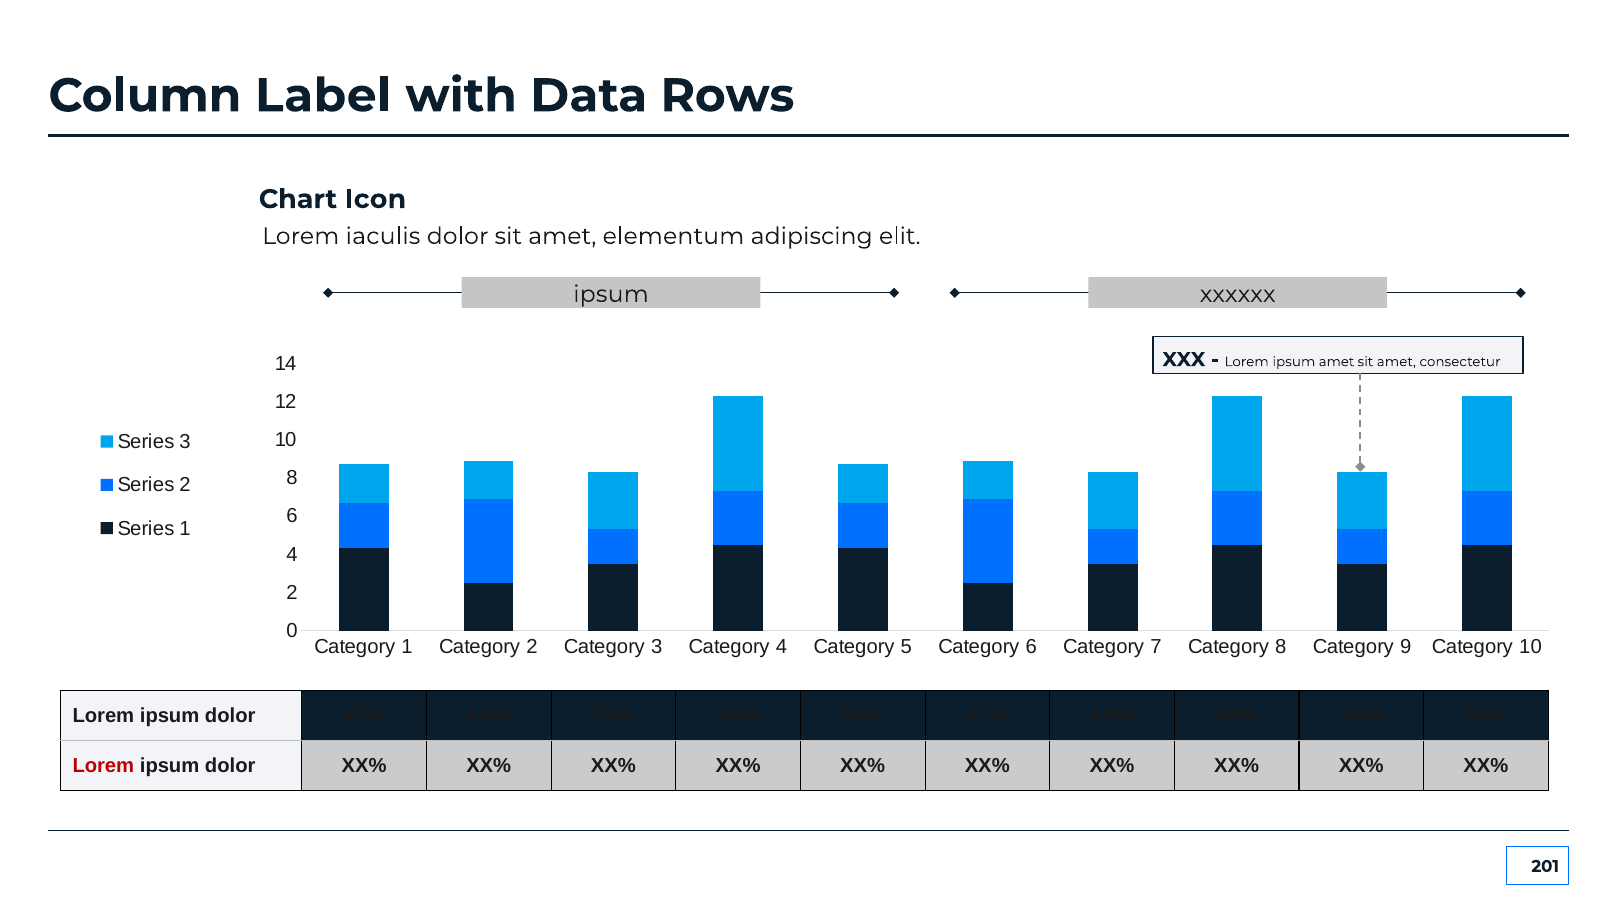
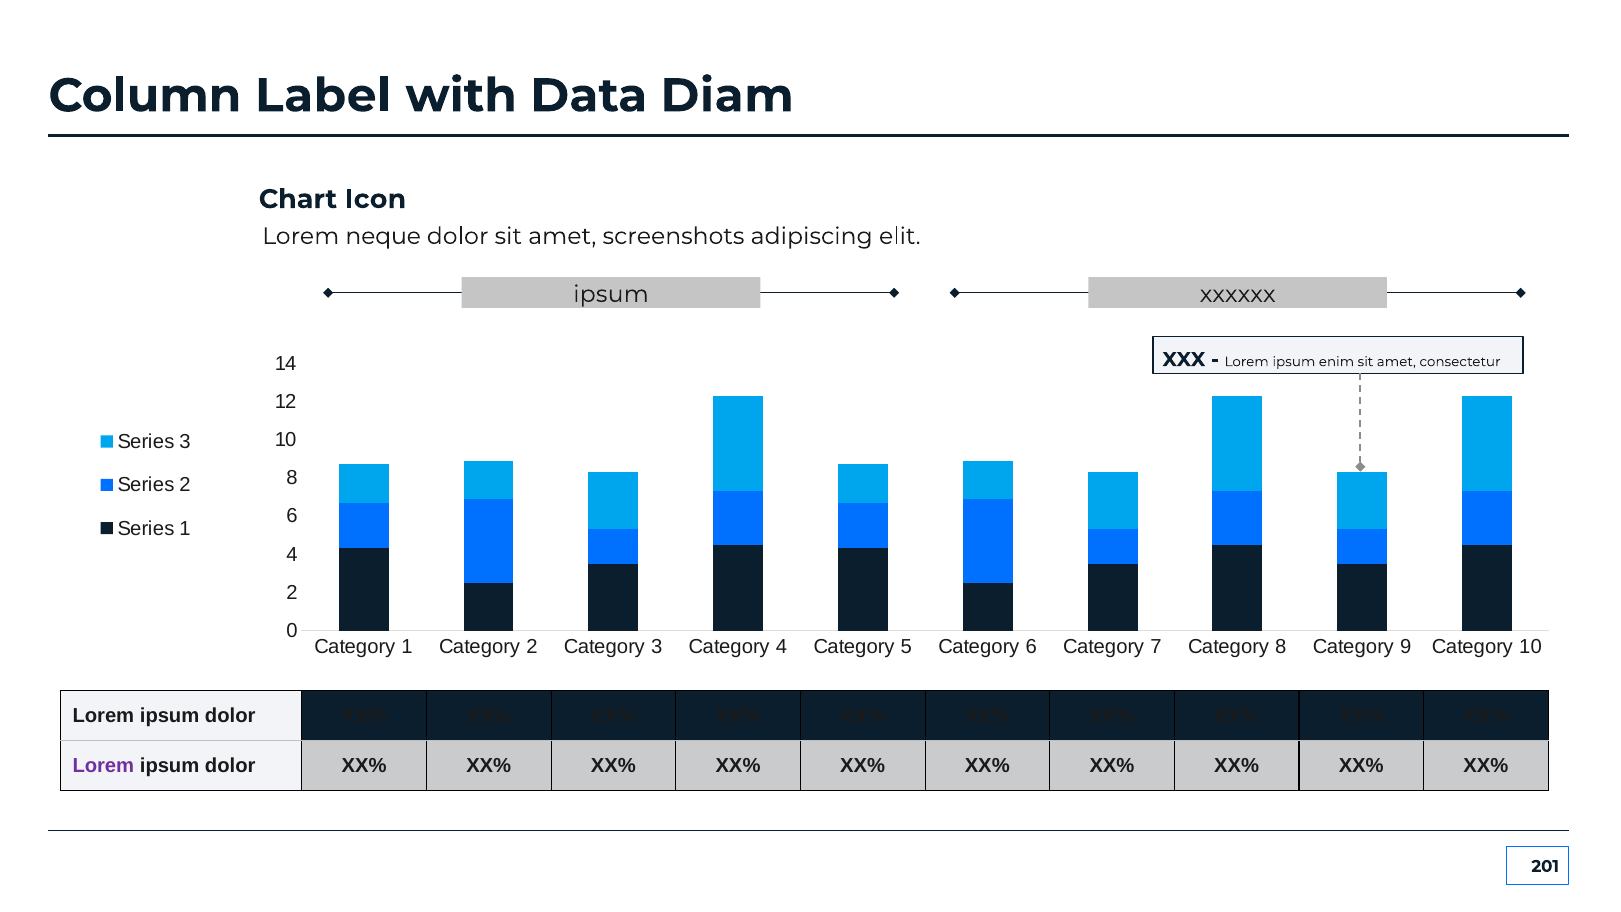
Rows: Rows -> Diam (727, 96)
iaculis: iaculis -> neque (383, 236)
elementum: elementum -> screenshots (673, 236)
ipsum amet: amet -> enim (1336, 362)
Lorem colour: red -> purple (103, 766)
